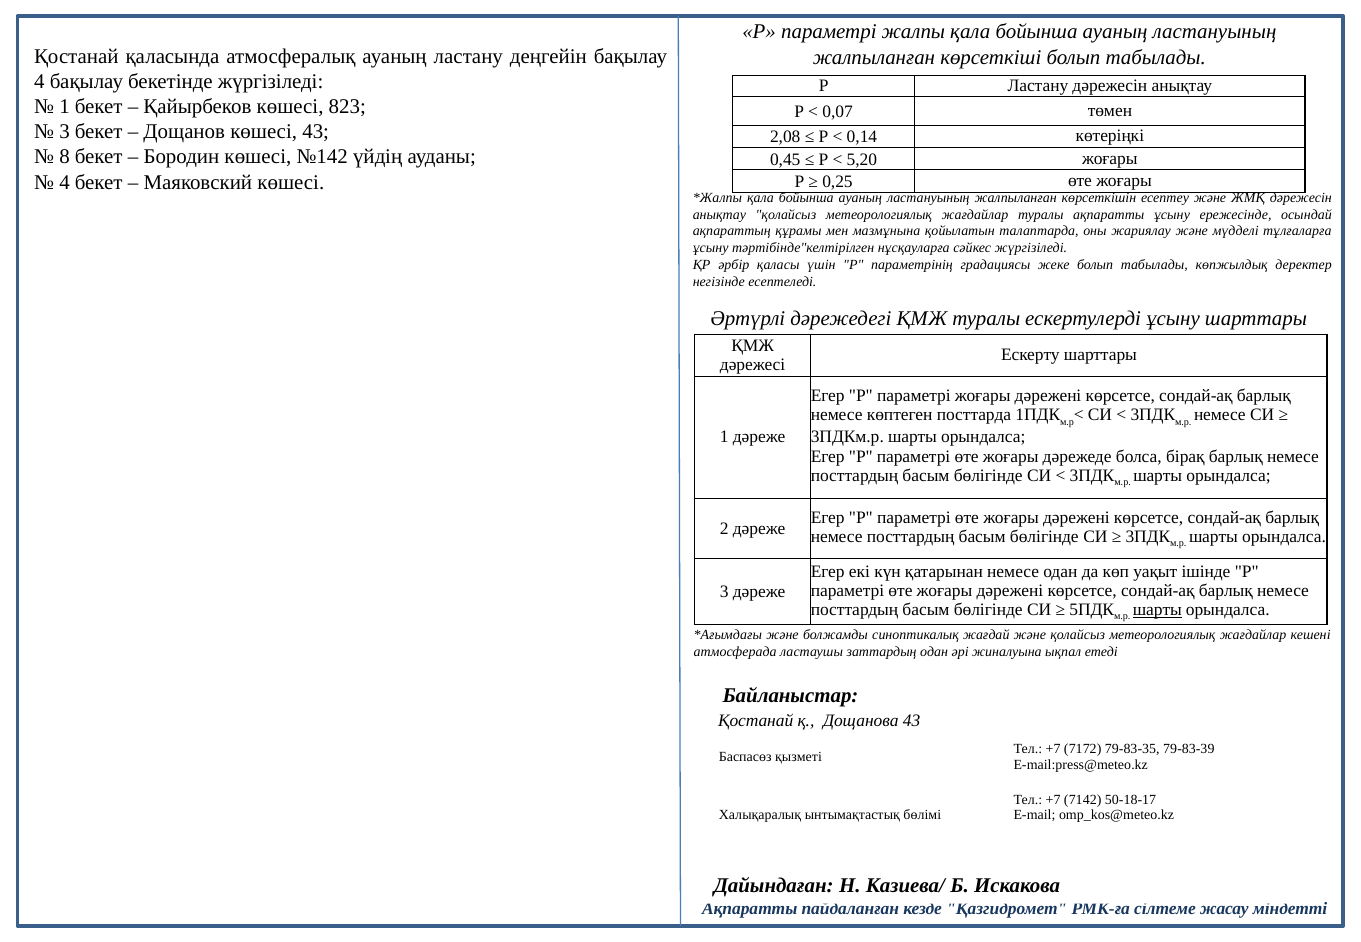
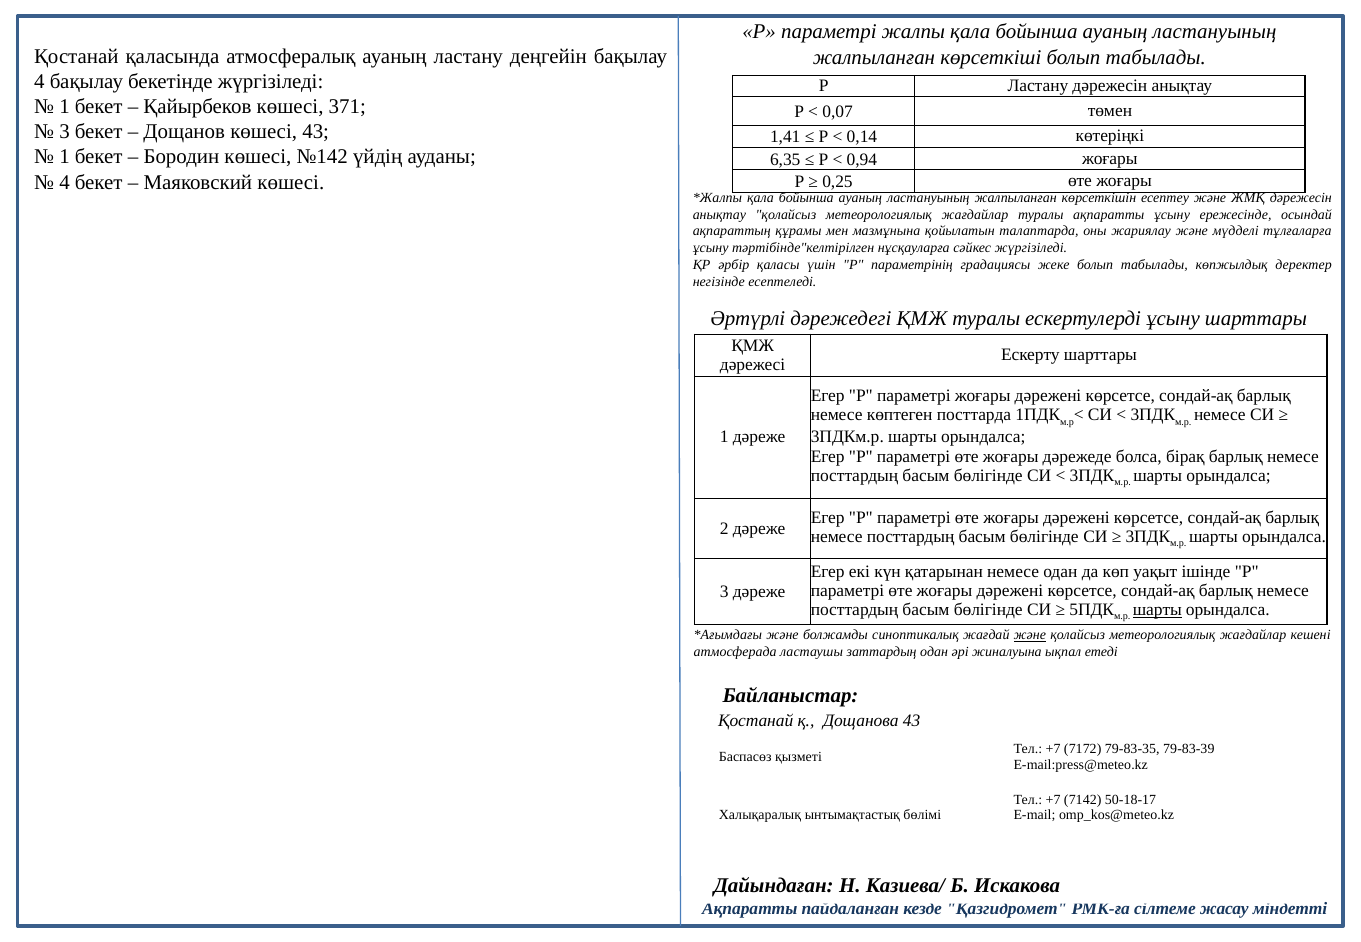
823: 823 -> 371 (347, 107)
2,08: 2,08 -> 1,41 (785, 137)
8: 8 -> 1 (64, 157)
0,45: 0,45 -> 6,35 (785, 159)
5,20: 5,20 -> 0,94 (862, 159)
және underline: none -> present (1030, 635)
